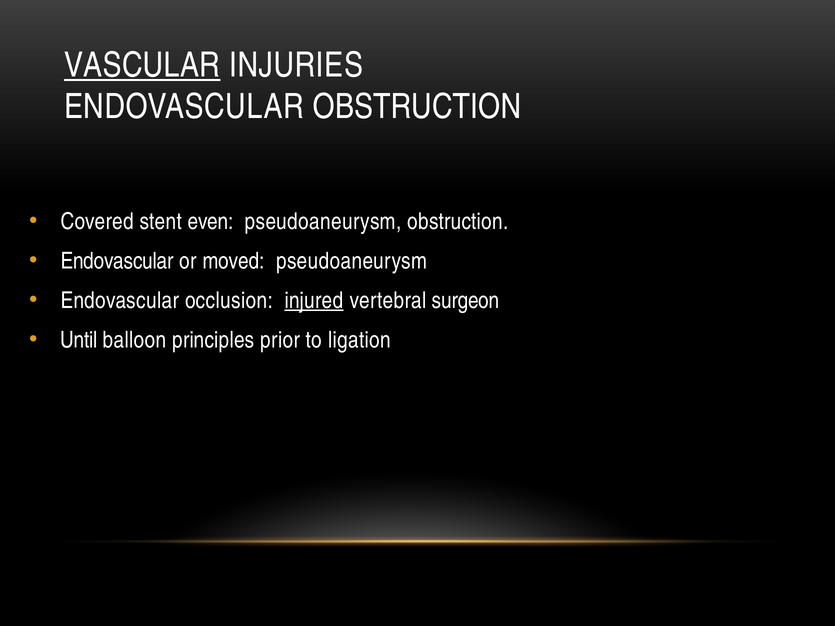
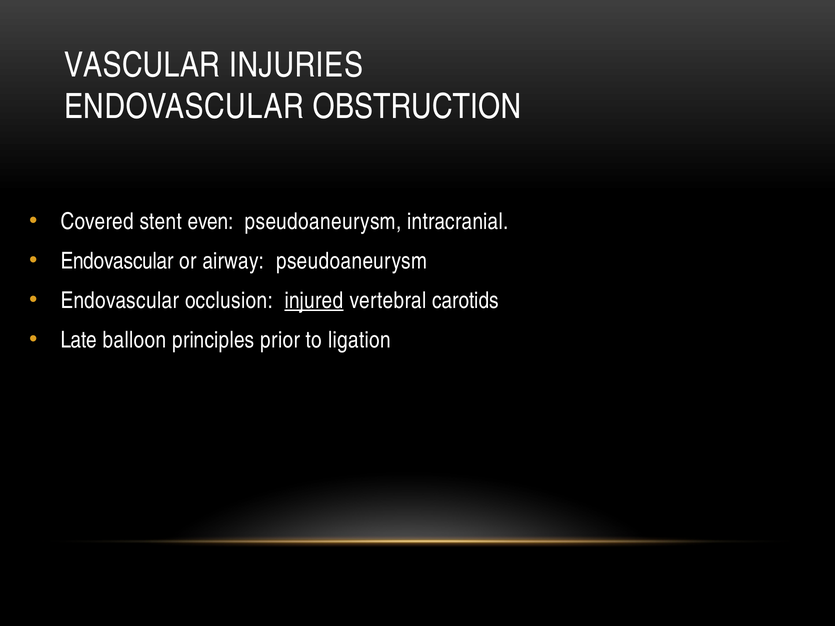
VASCULAR underline: present -> none (142, 65)
pseudoaneurysm obstruction: obstruction -> intracranial (458, 222)
moved: moved -> airway (233, 261)
surgeon: surgeon -> carotids (466, 301)
Until: Until -> Late (79, 340)
